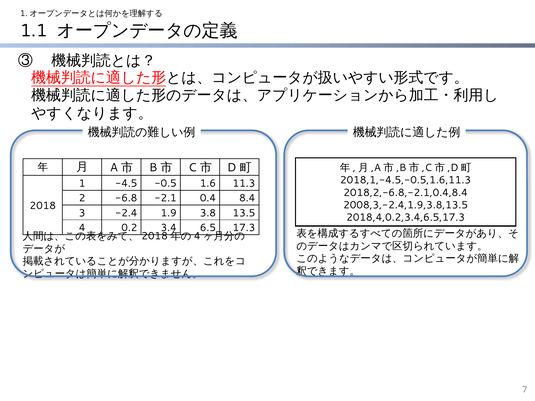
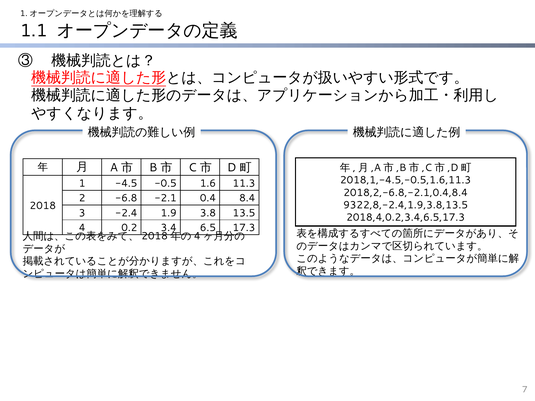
2008,3,-2.4,1.9,3.8,13.5: 2008,3,-2.4,1.9,3.8,13.5 -> 9322,8,-2.4,1.9,3.8,13.5 (406, 205)
